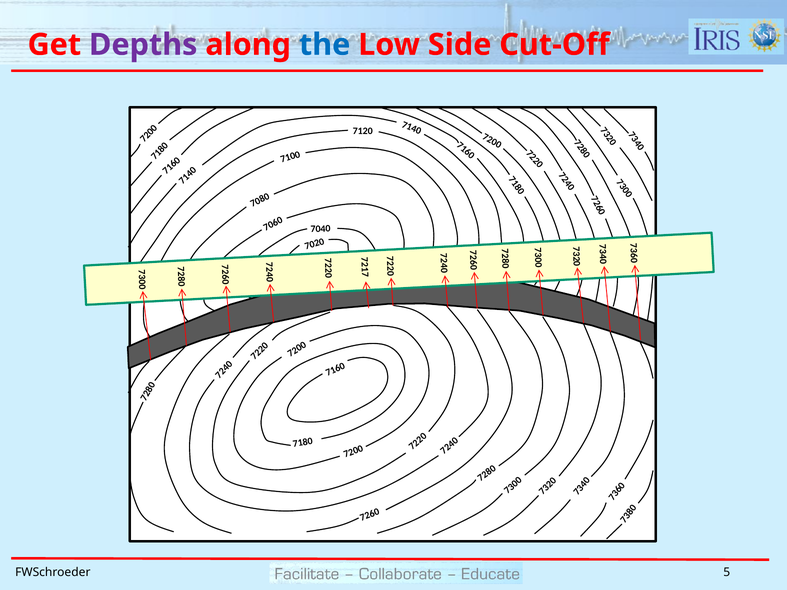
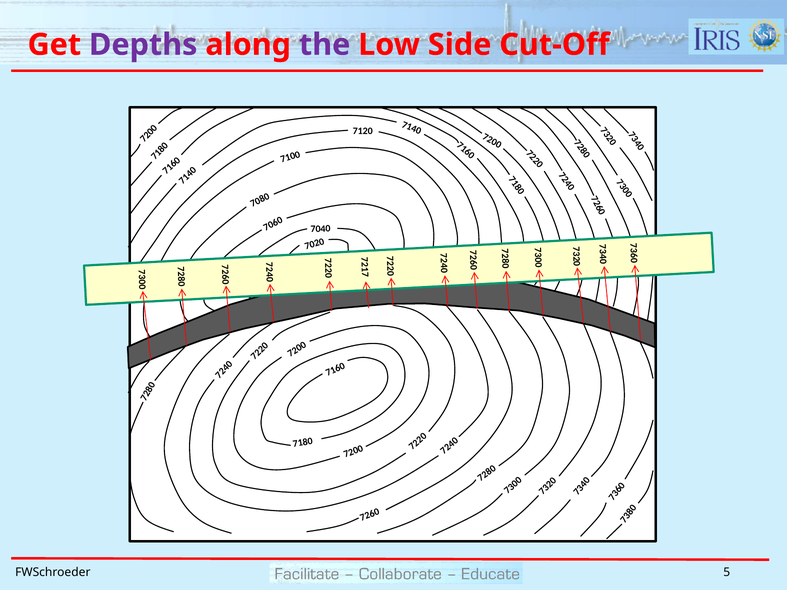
the colour: blue -> purple (325, 45)
